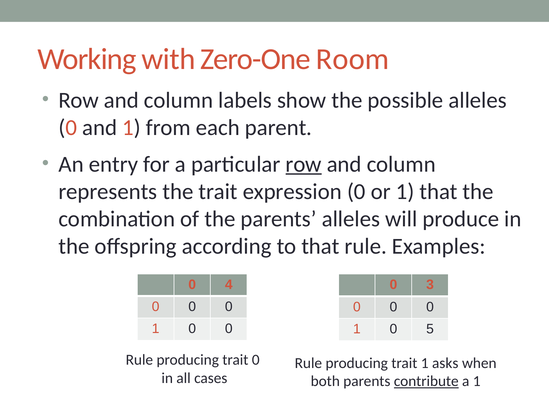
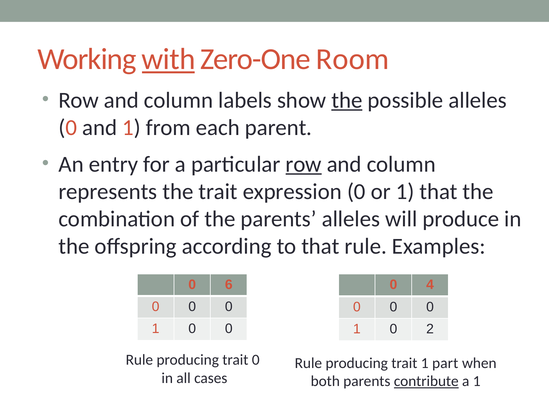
with underline: none -> present (168, 59)
the underline: none -> present (347, 100)
4: 4 -> 6 (229, 285)
3: 3 -> 4 (430, 285)
5: 5 -> 2 (430, 330)
asks: asks -> part (445, 364)
